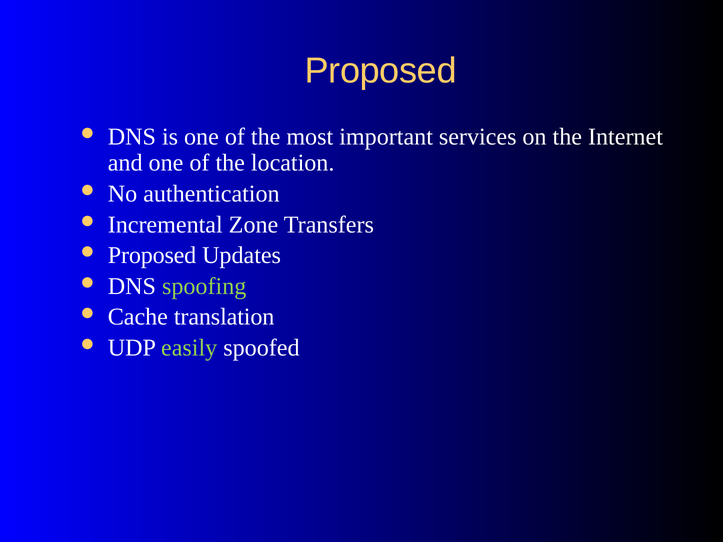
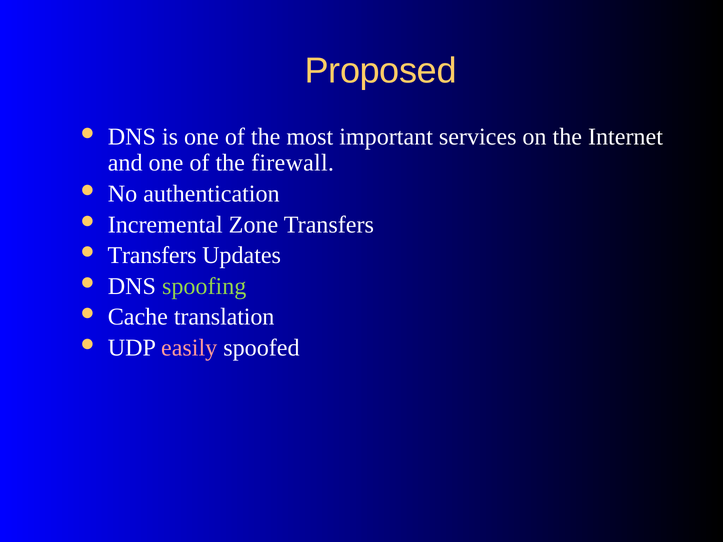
location: location -> firewall (293, 163)
Proposed: Proposed -> Transfers (152, 256)
easily colour: light green -> pink (189, 348)
